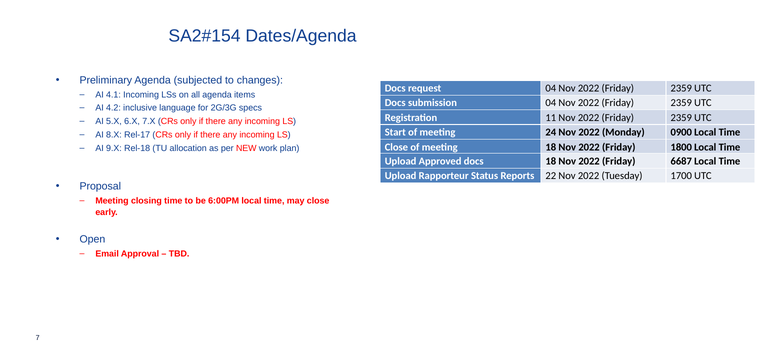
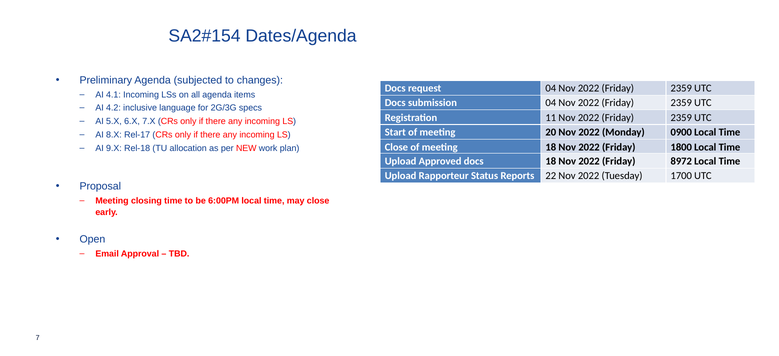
24: 24 -> 20 (551, 132)
6687: 6687 -> 8972 (681, 161)
